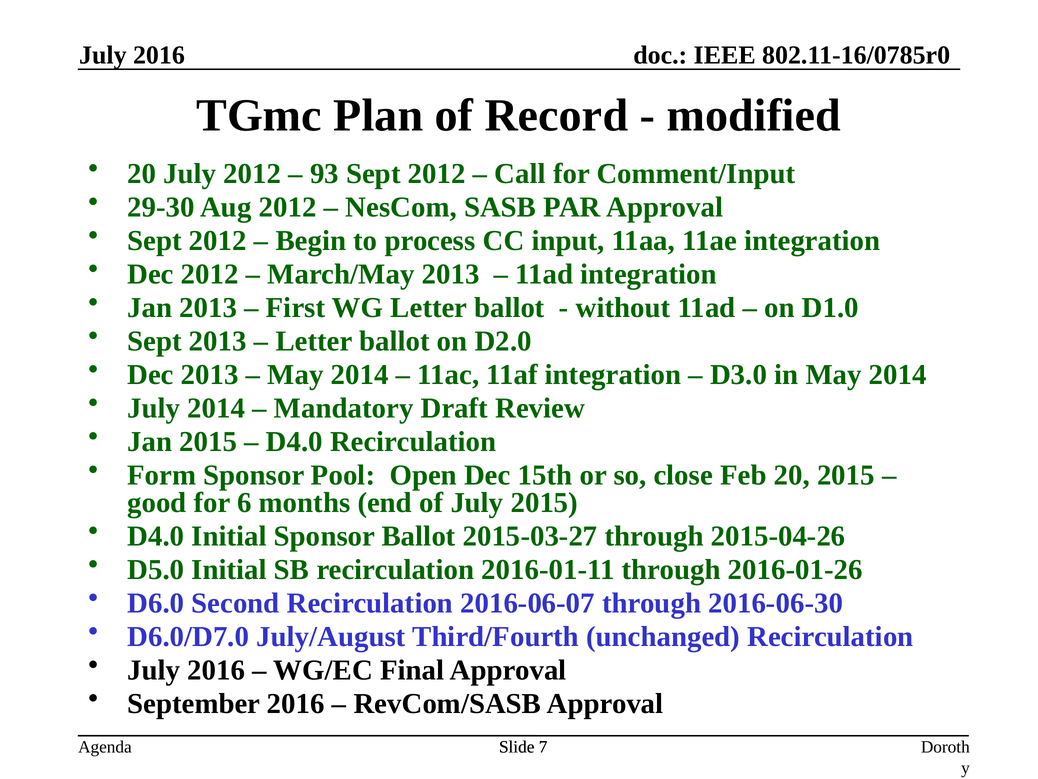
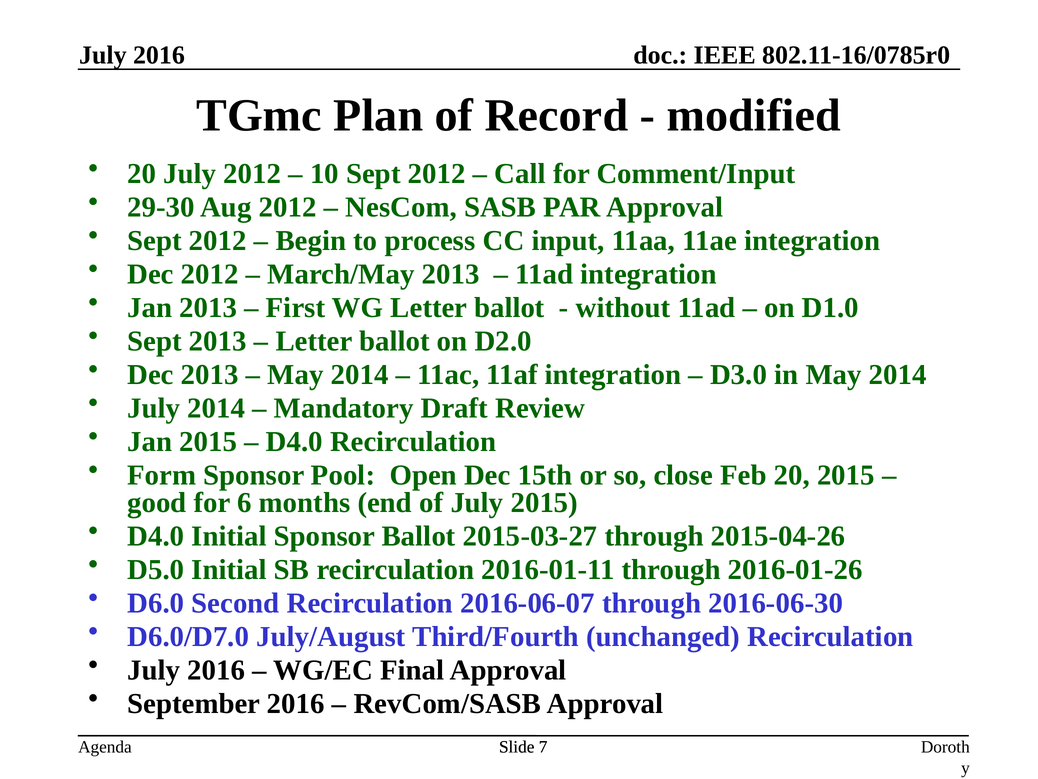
93: 93 -> 10 (324, 174)
